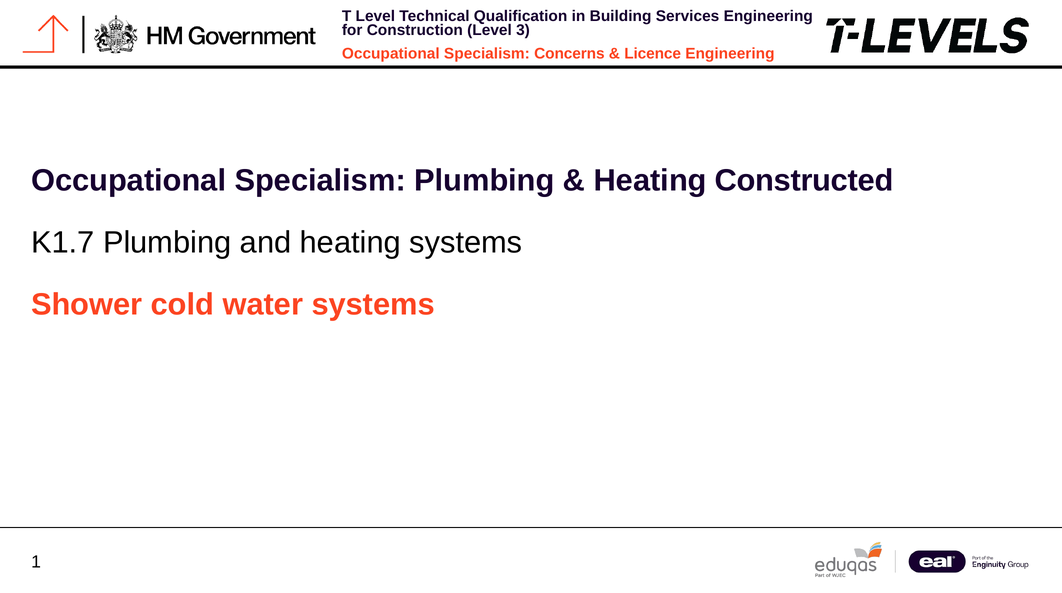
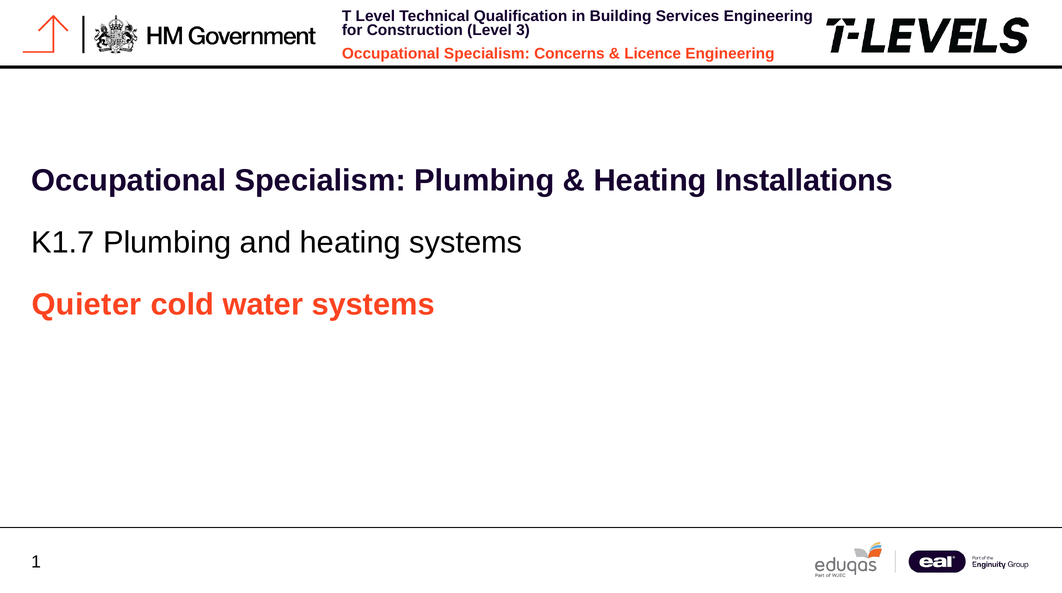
Constructed: Constructed -> Installations (804, 181)
Shower: Shower -> Quieter (87, 305)
